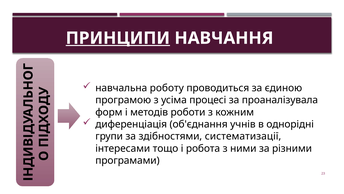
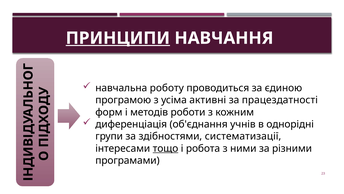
процесі: процесі -> активні (208, 100)
проаналізувала: проаналізувала -> працездатності (280, 100)
тощо underline: none -> present (165, 148)
